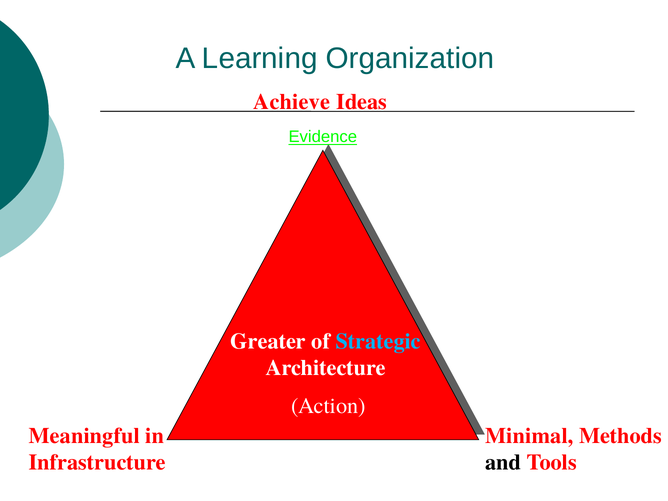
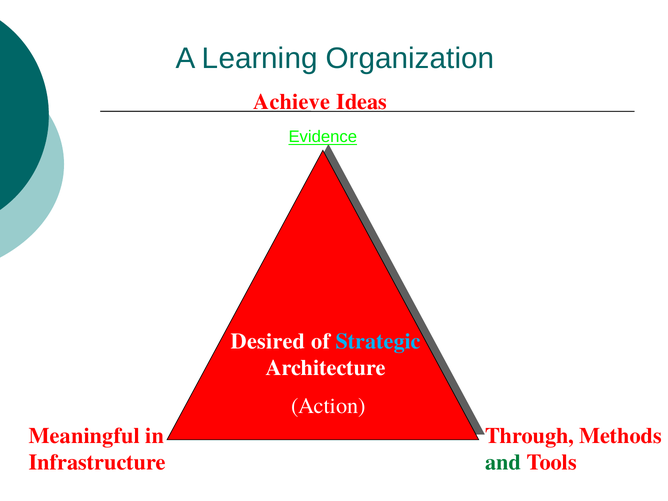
Greater: Greater -> Desired (268, 341)
Minimal: Minimal -> Through (530, 436)
and colour: black -> green (503, 462)
